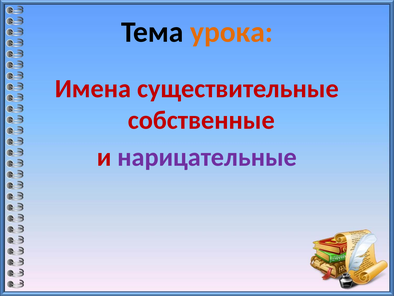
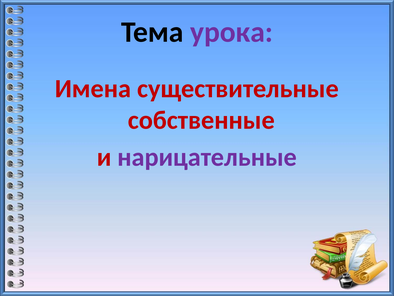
урока colour: orange -> purple (232, 32)
